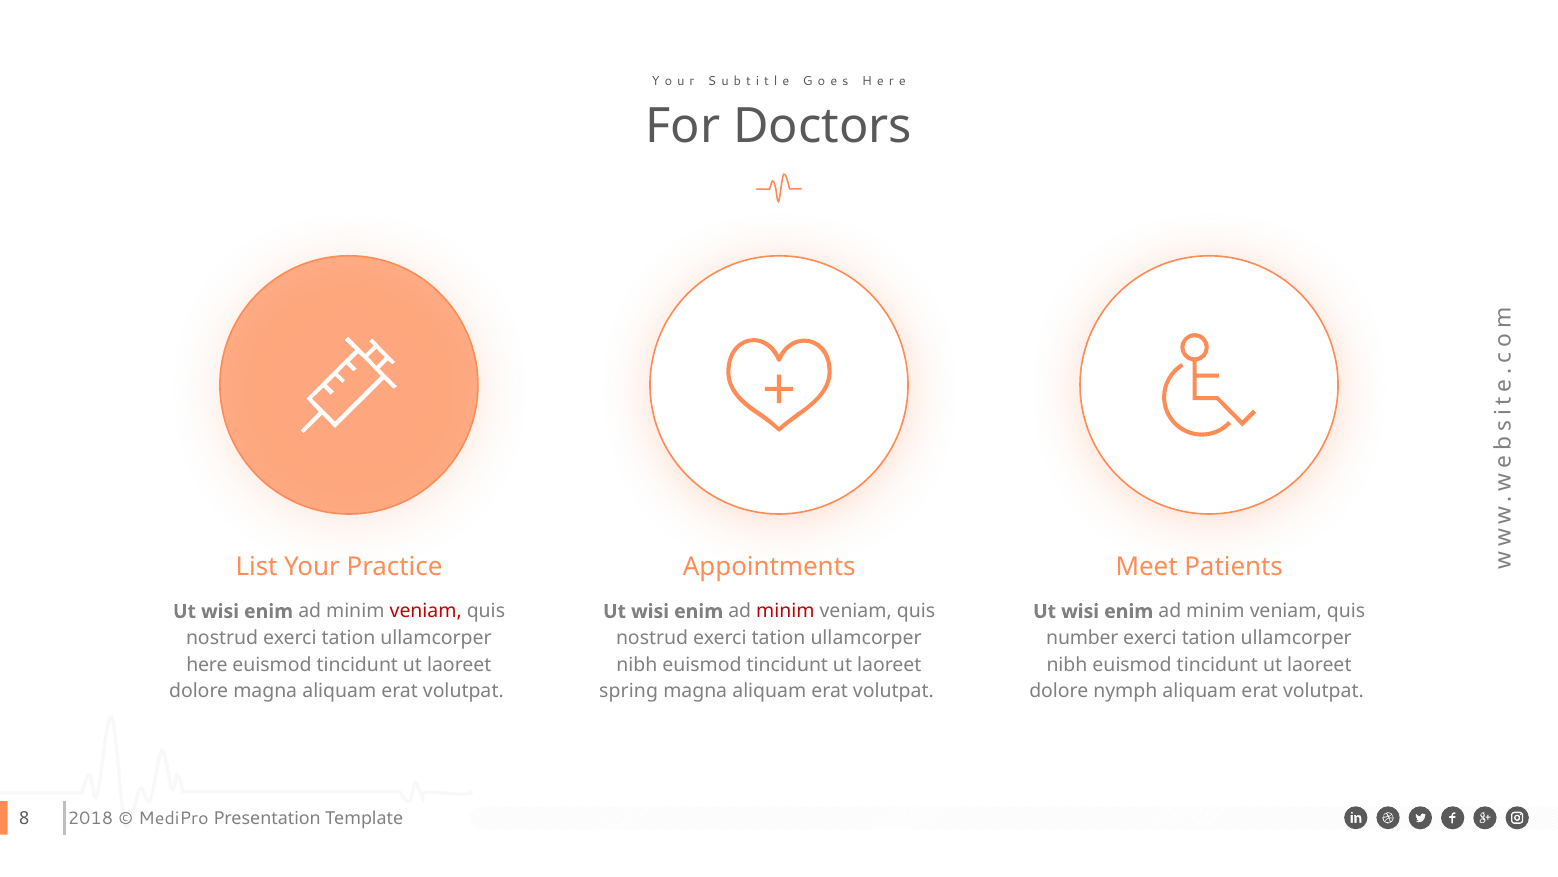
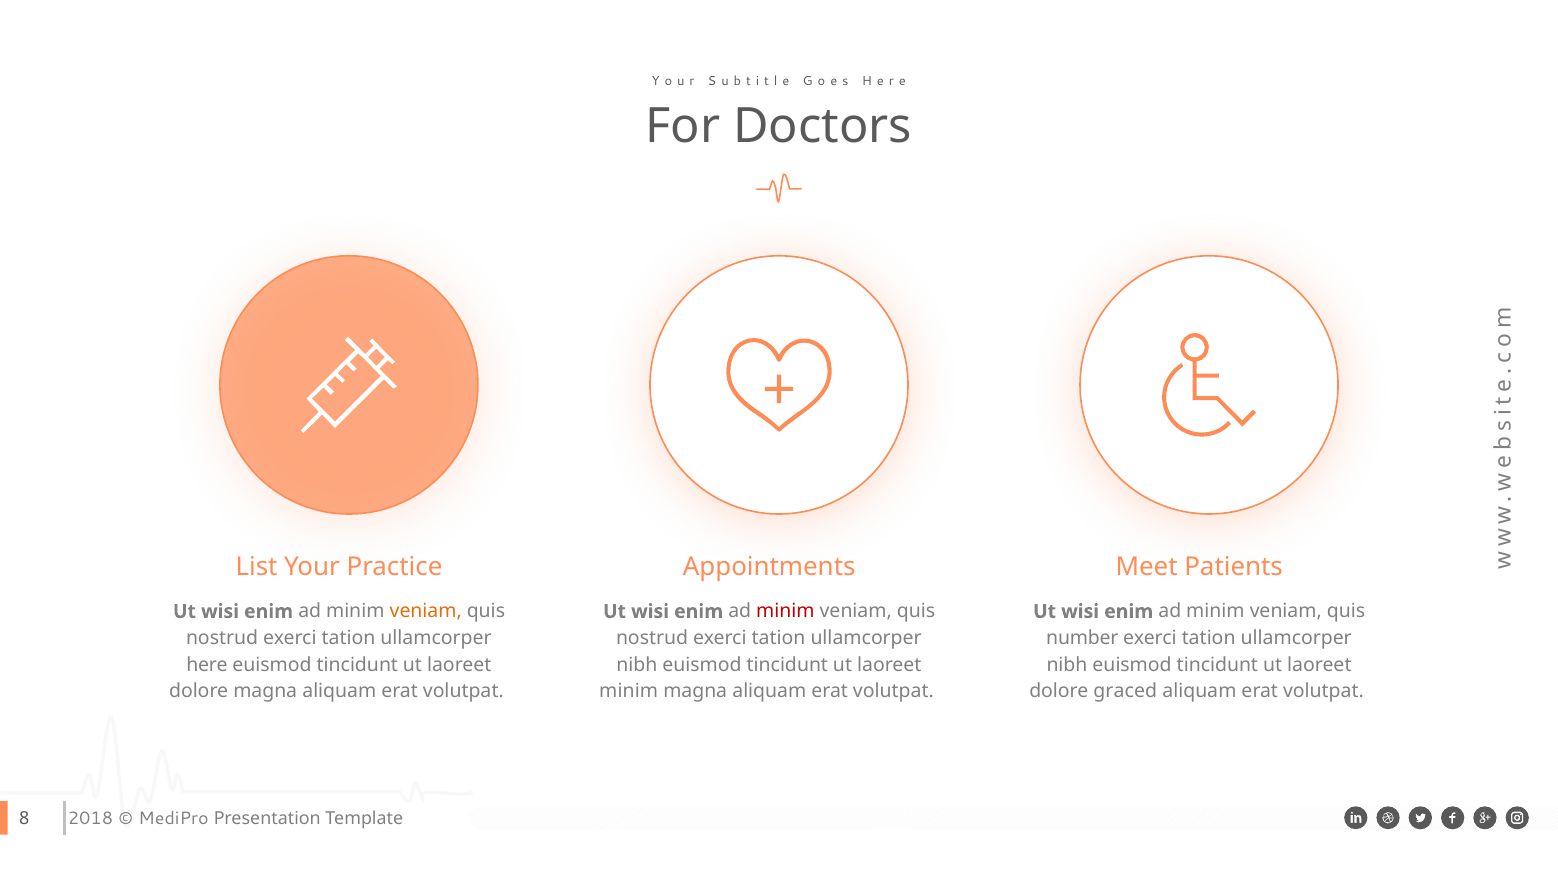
veniam colour: red -> orange (426, 611)
spring: spring -> minim (629, 691)
nymph: nymph -> graced (1125, 691)
